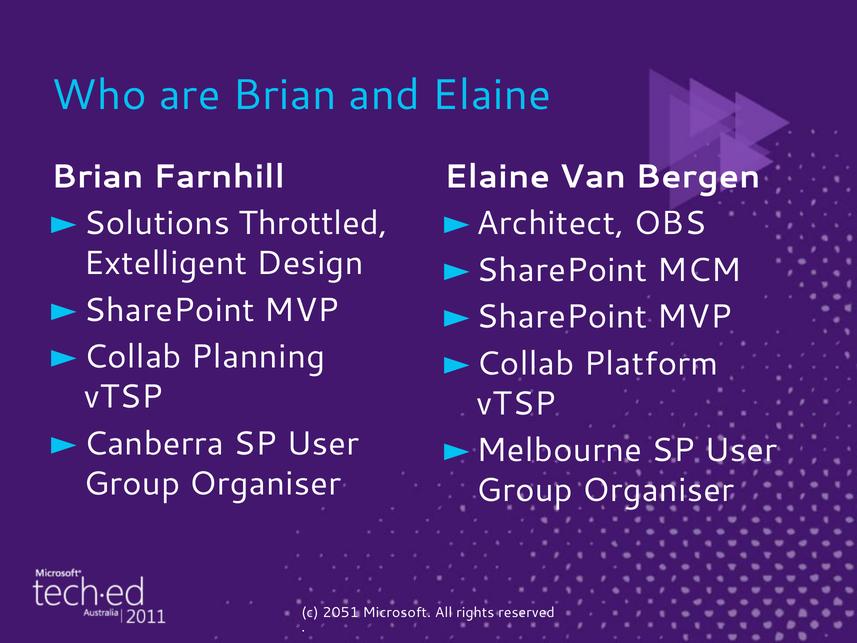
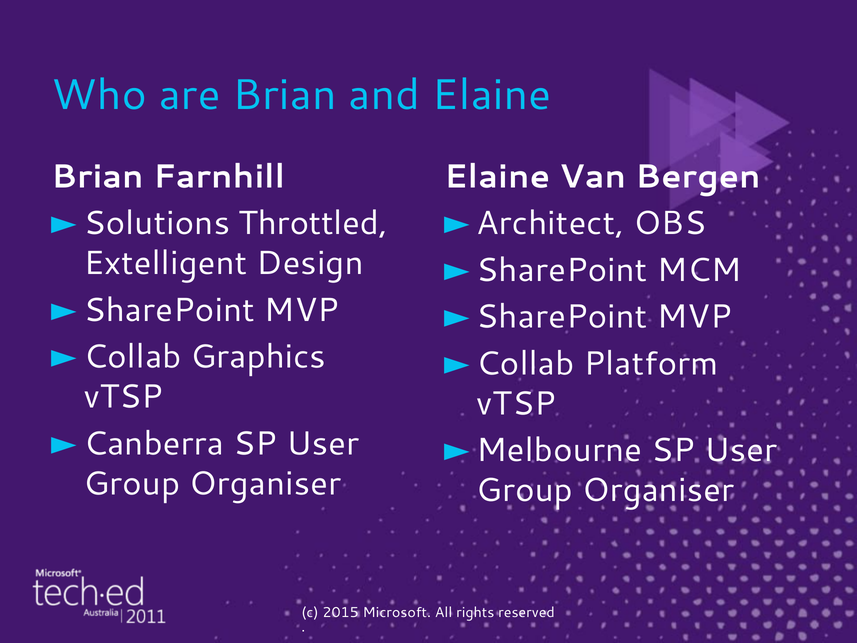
Planning: Planning -> Graphics (258, 357)
2051: 2051 -> 2015 (341, 612)
